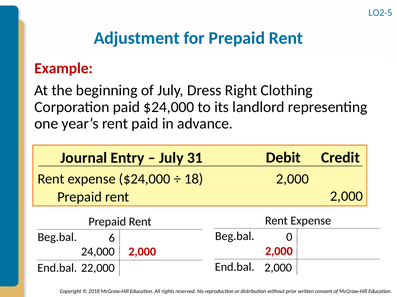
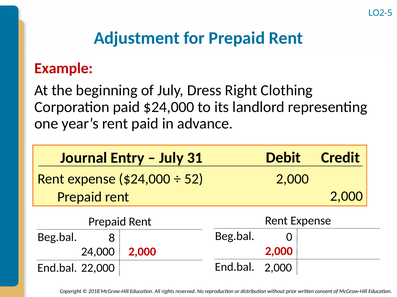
18: 18 -> 52 (194, 179)
6: 6 -> 8 (112, 238)
